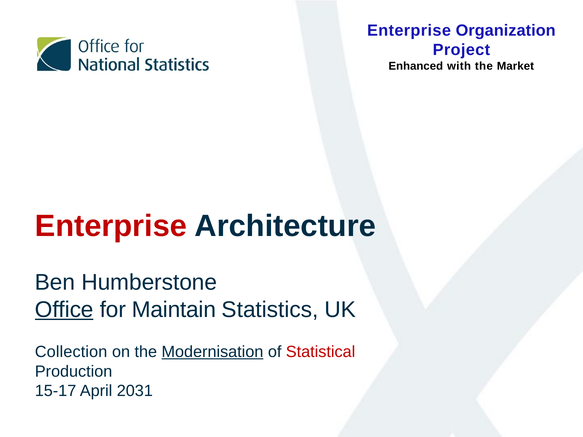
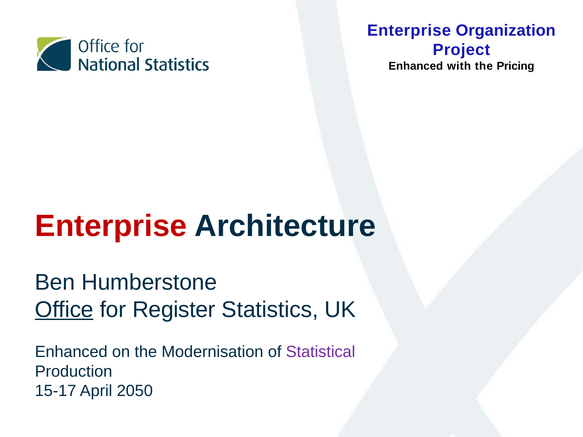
Market: Market -> Pricing (516, 66)
Maintain: Maintain -> Register (174, 310)
Collection: Collection -> Enhanced (71, 352)
Modernisation underline: present -> none (212, 352)
Statistical colour: red -> purple (321, 352)
2031: 2031 -> 2050 (135, 391)
